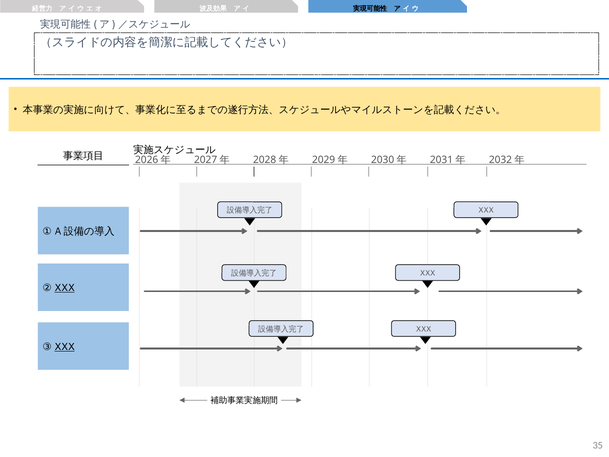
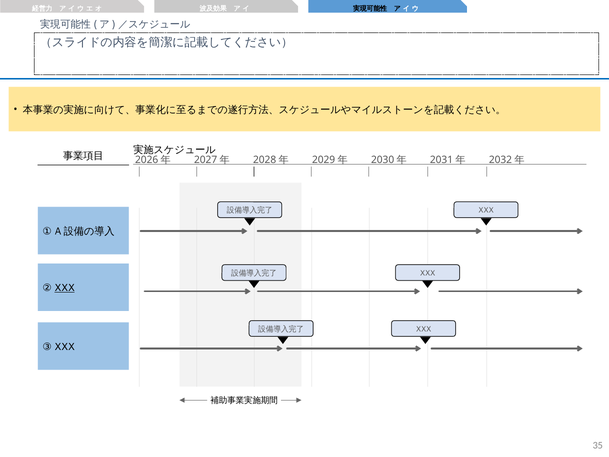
XXX underline: present -> none (65, 347)
